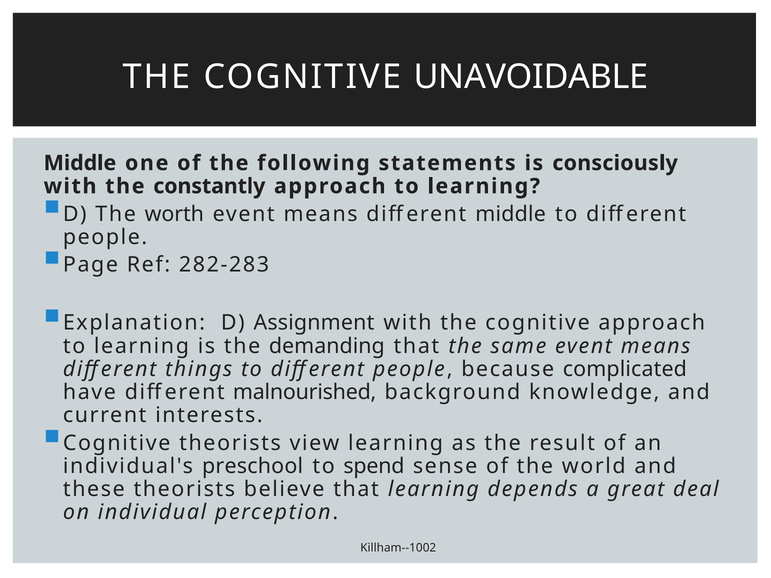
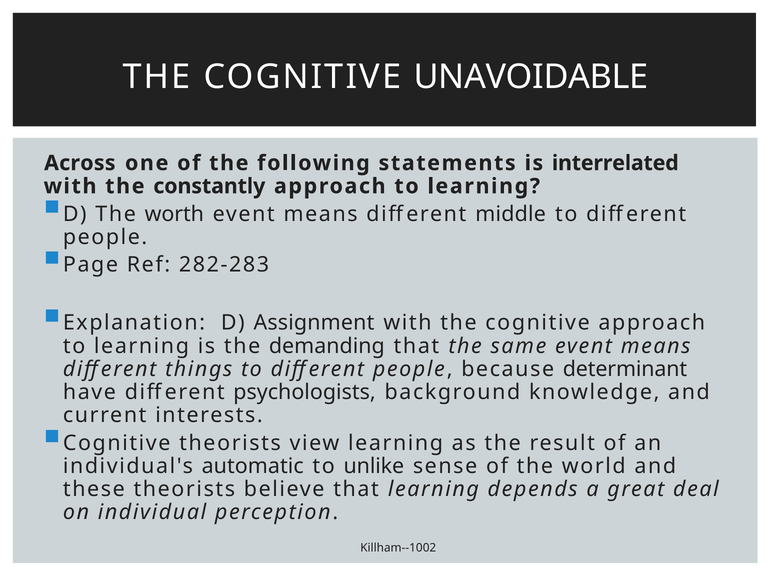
Middle: Middle -> Across (80, 163)
consciously: consciously -> interrelated (615, 163)
complicated: complicated -> determinant (625, 369)
malnourished: malnourished -> psychologists (305, 392)
preschool: preschool -> automatic (253, 466)
spend: spend -> unlike (374, 466)
